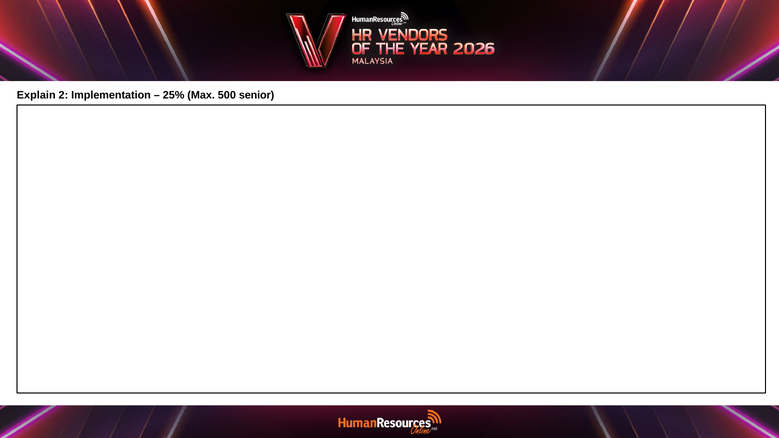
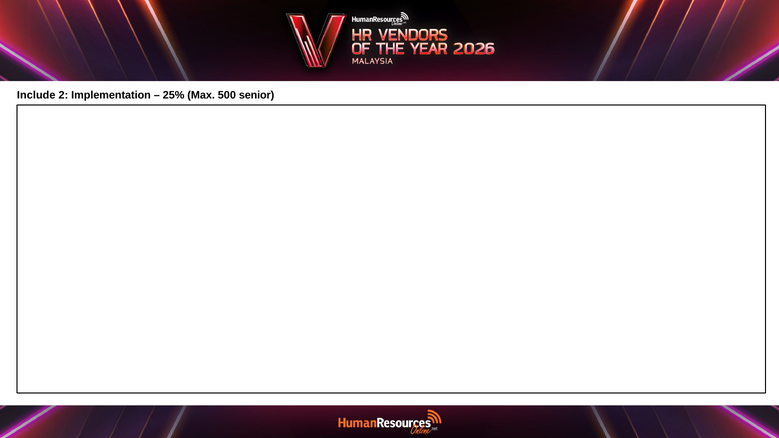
Explain: Explain -> Include (36, 95)
